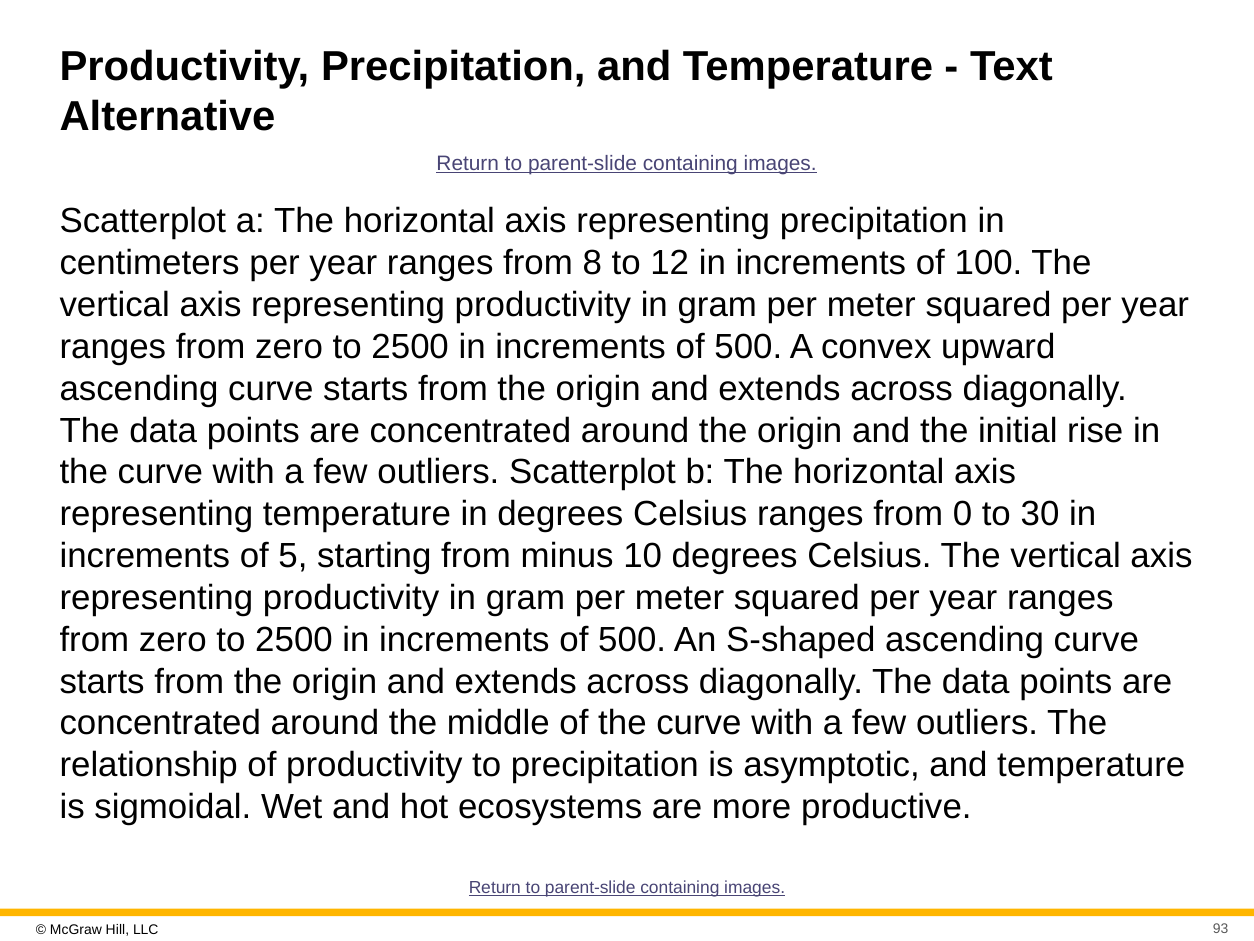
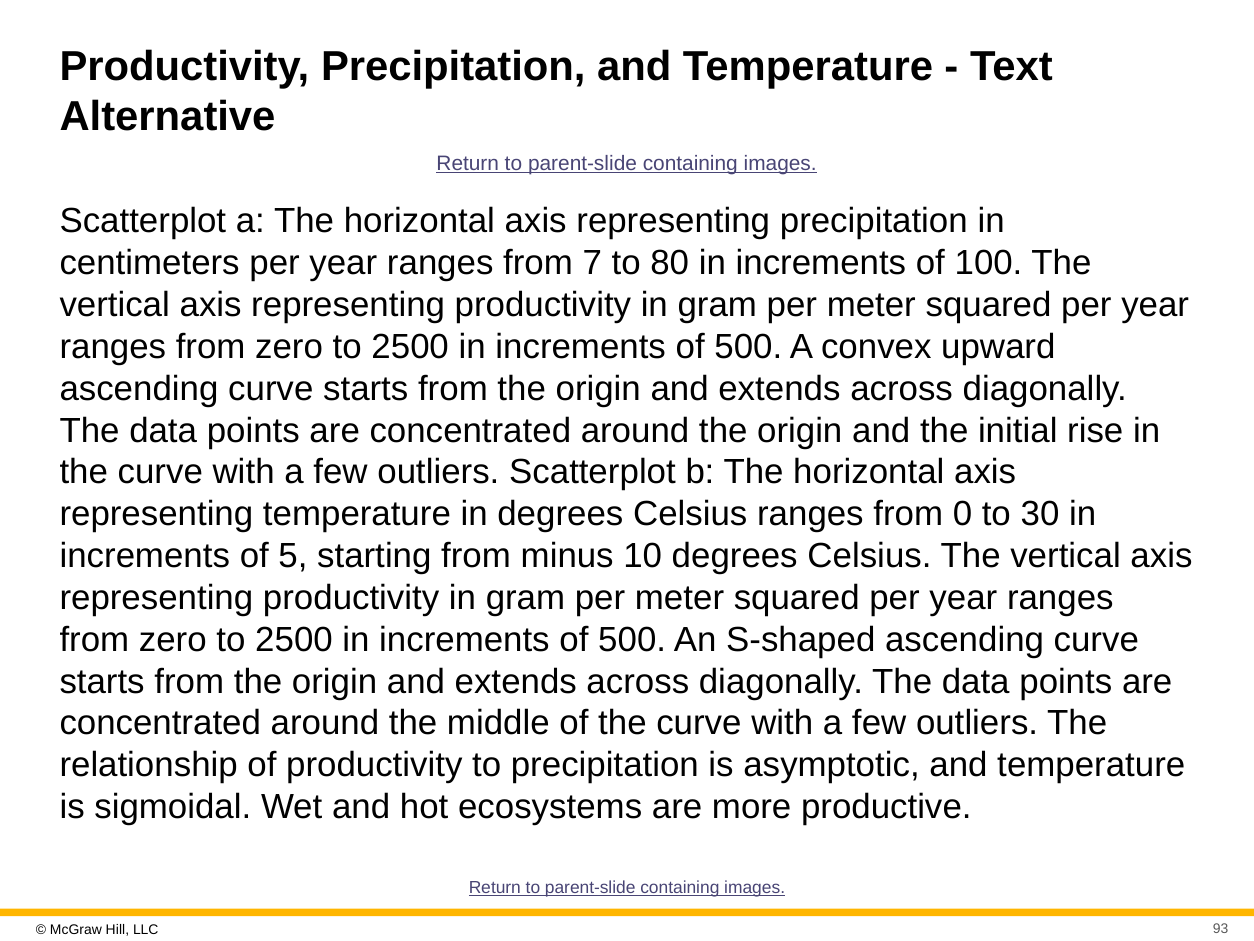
8: 8 -> 7 (592, 263)
12: 12 -> 80 (670, 263)
